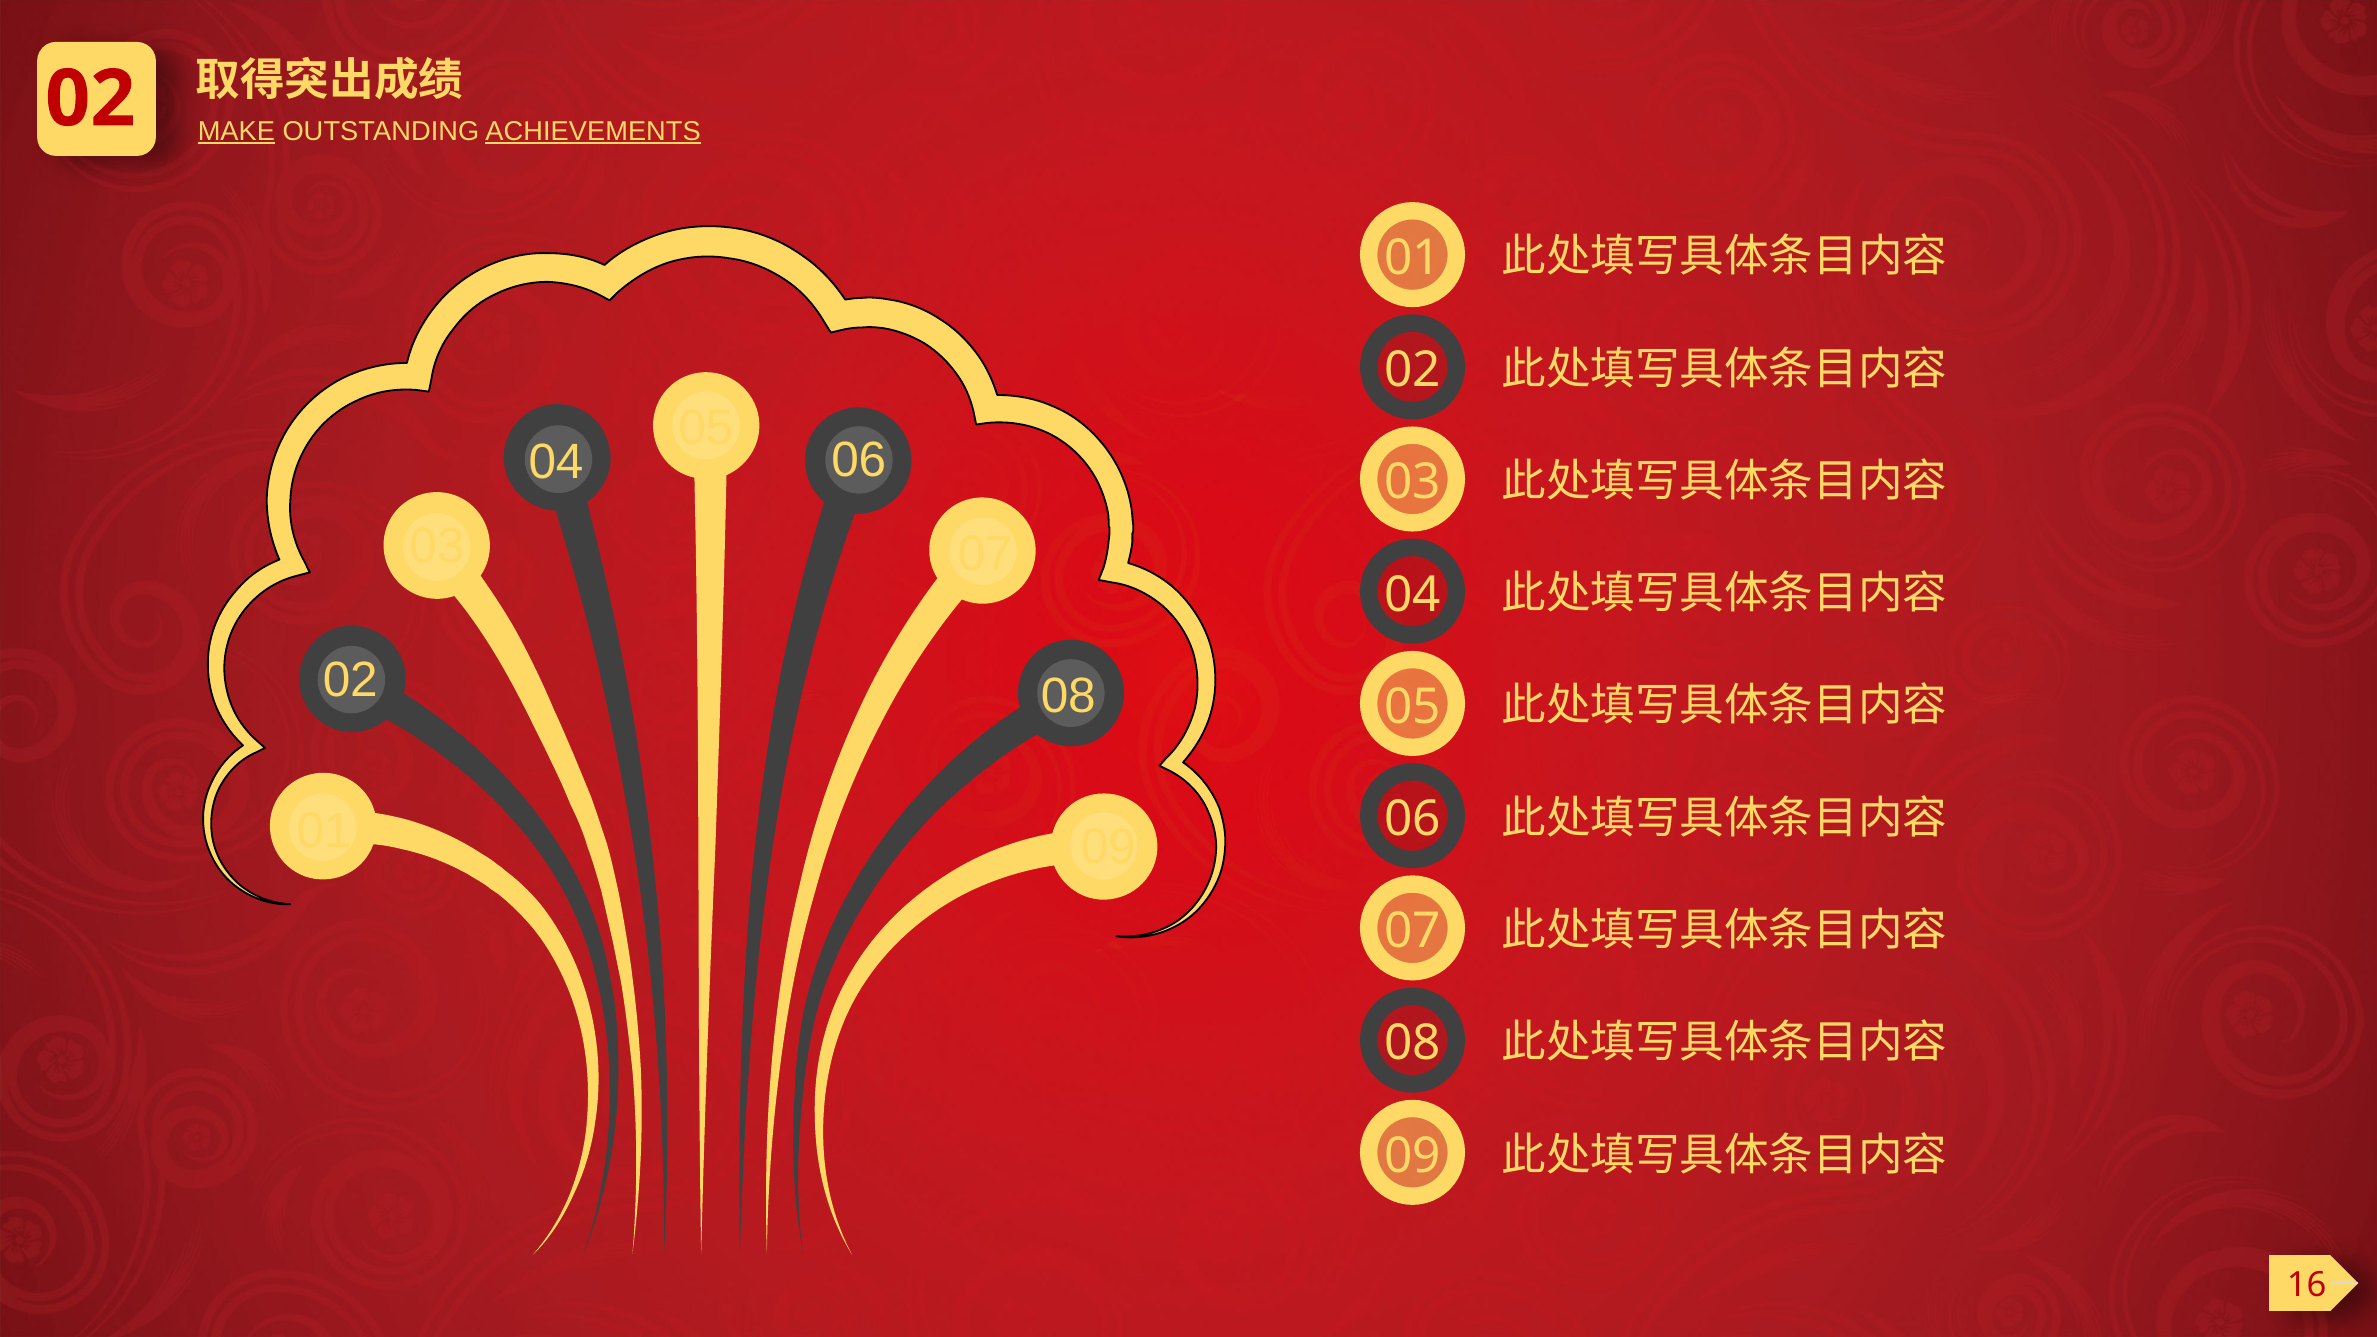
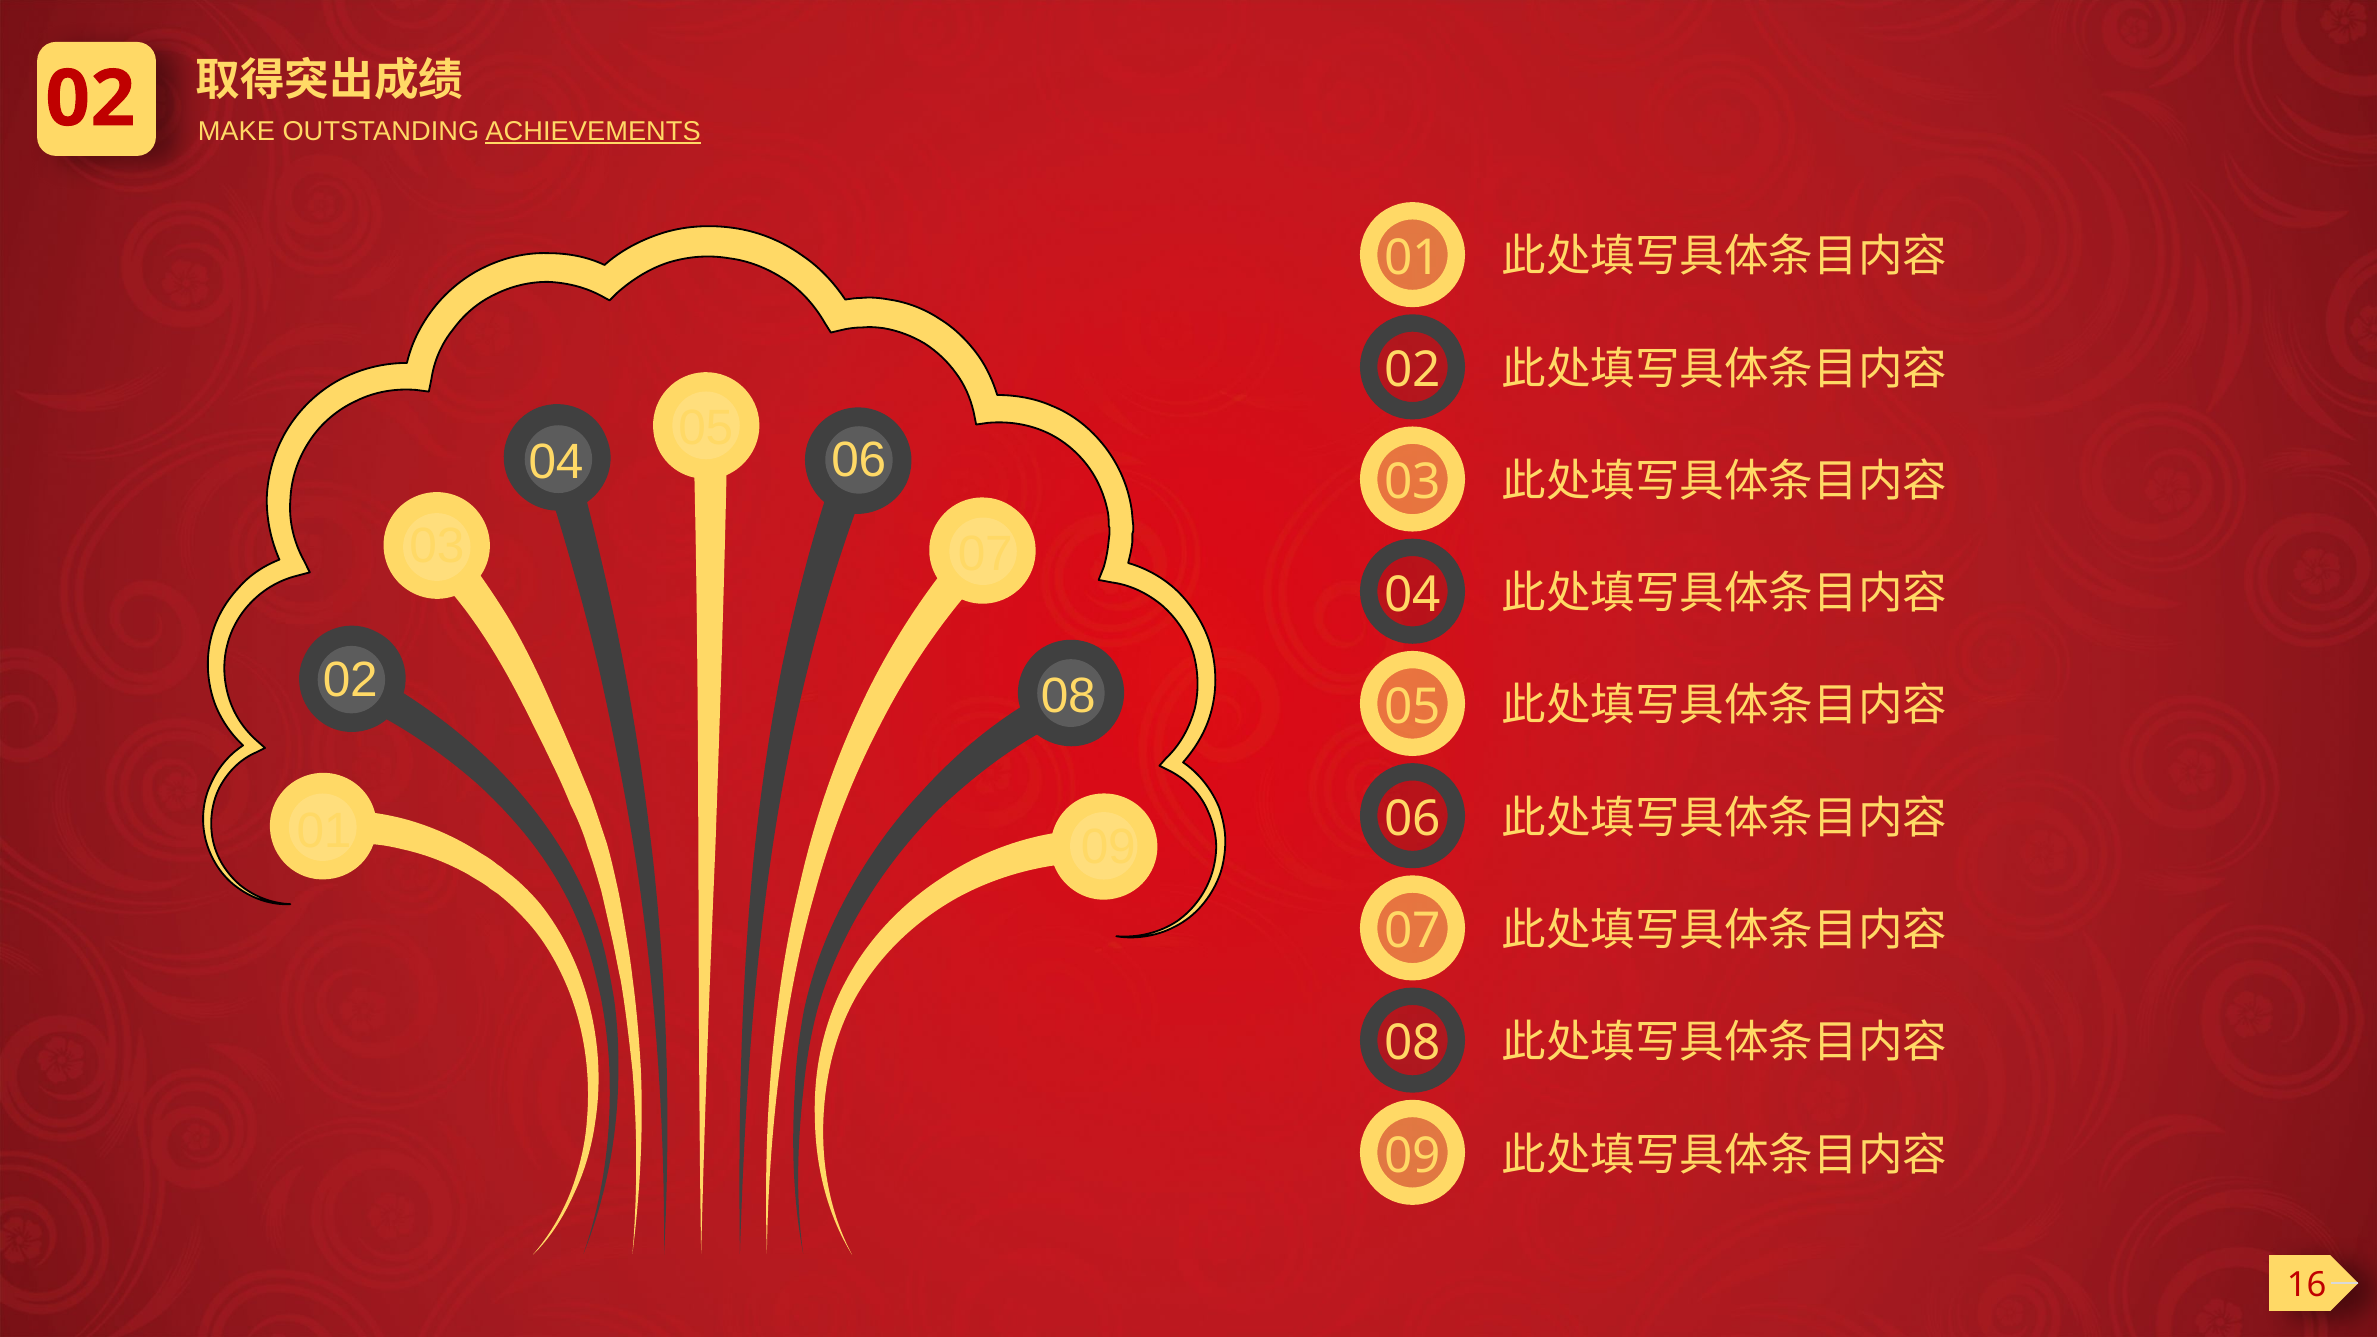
MAKE underline: present -> none (236, 131)
